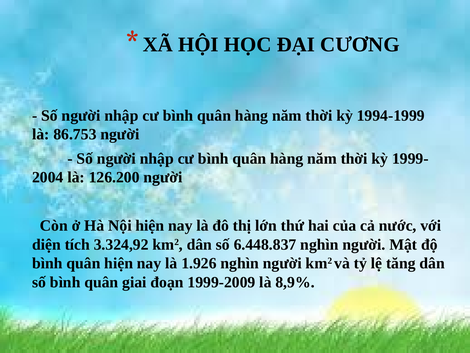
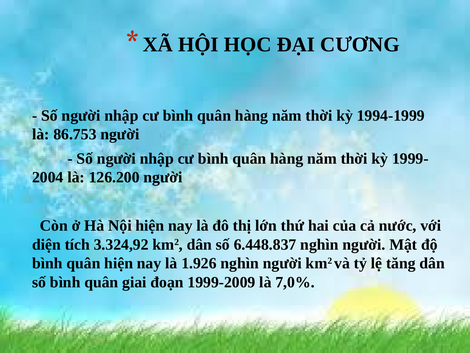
8,9%: 8,9% -> 7,0% (295, 282)
